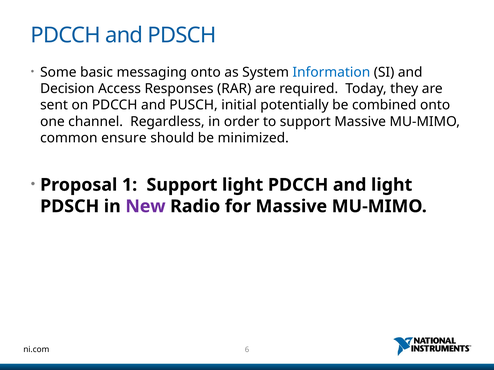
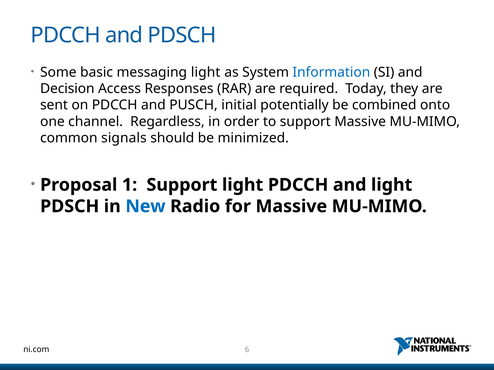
messaging onto: onto -> light (206, 72)
ensure: ensure -> signals (124, 138)
New colour: purple -> blue (145, 207)
